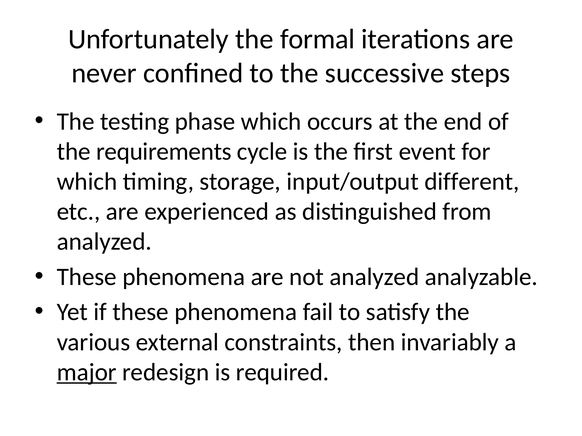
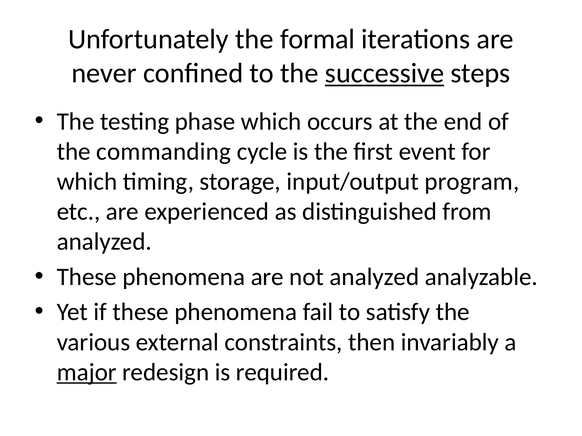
successive underline: none -> present (385, 73)
requirements: requirements -> commanding (164, 152)
different: different -> program (472, 182)
